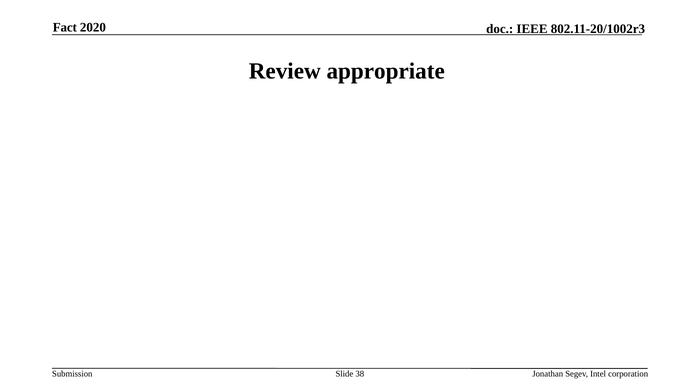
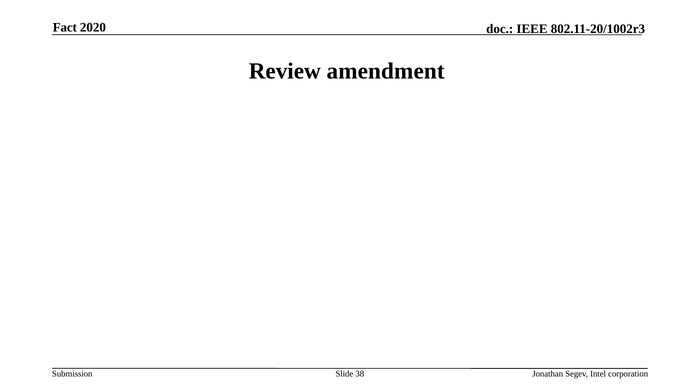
appropriate: appropriate -> amendment (386, 71)
